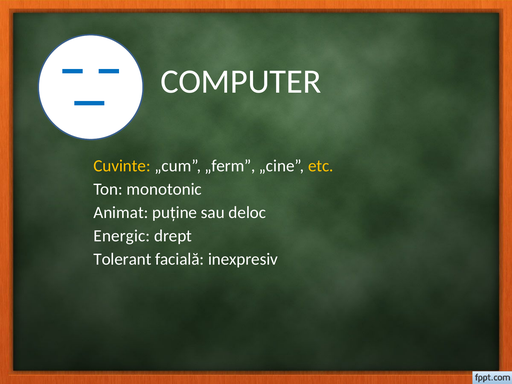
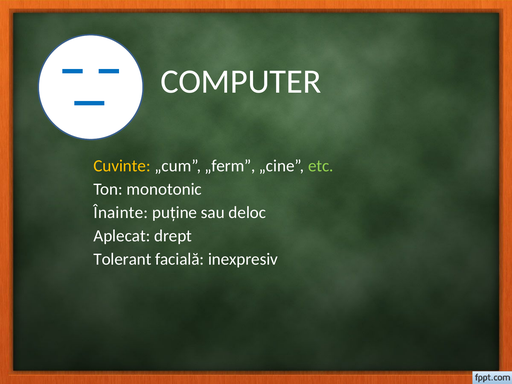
etc colour: yellow -> light green (321, 166)
Animat: Animat -> Înainte (121, 213)
Energic: Energic -> Aplecat (122, 236)
